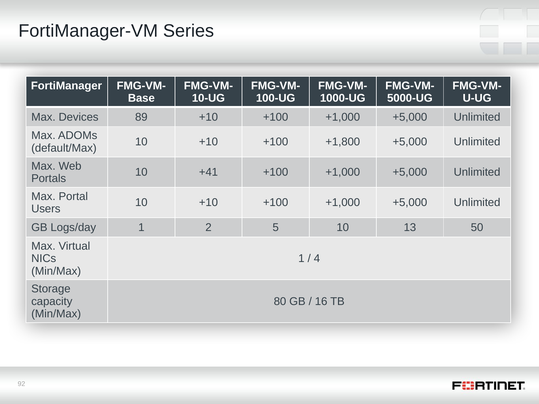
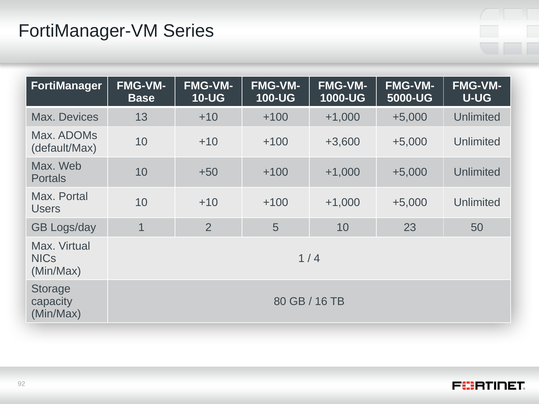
89: 89 -> 13 (141, 117)
+1,800: +1,800 -> +3,600 (343, 142)
+41: +41 -> +50 (208, 172)
13: 13 -> 23 (410, 228)
